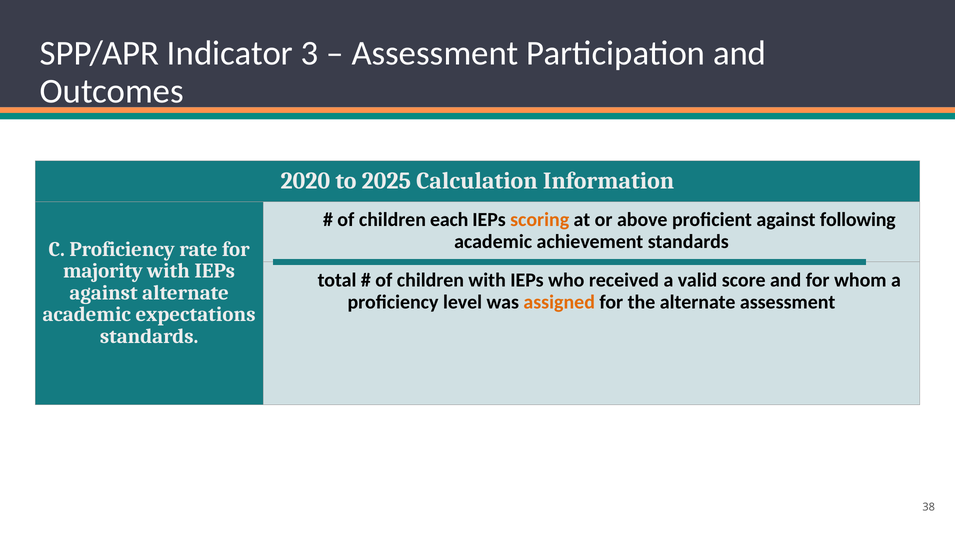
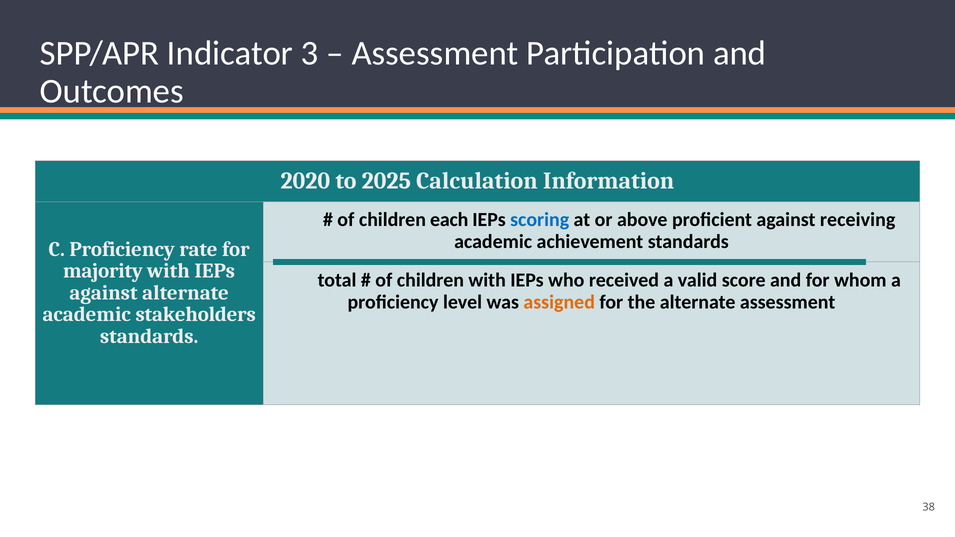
scoring colour: orange -> blue (540, 220)
following: following -> receiving (858, 220)
expectations: expectations -> stakeholders (196, 315)
